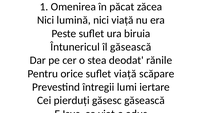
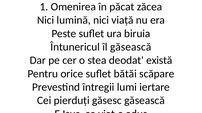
rănile: rănile -> există (159, 61)
suflet viață: viață -> bătăi (125, 74)
